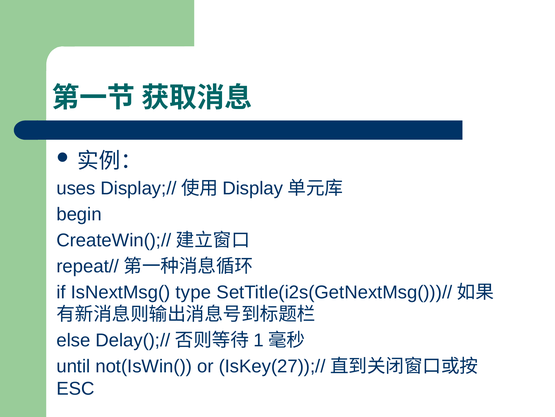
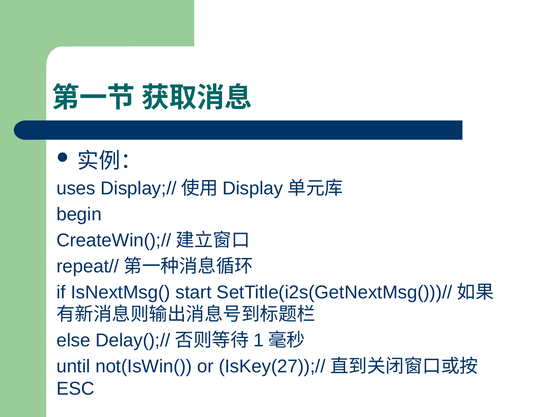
type: type -> start (193, 292)
